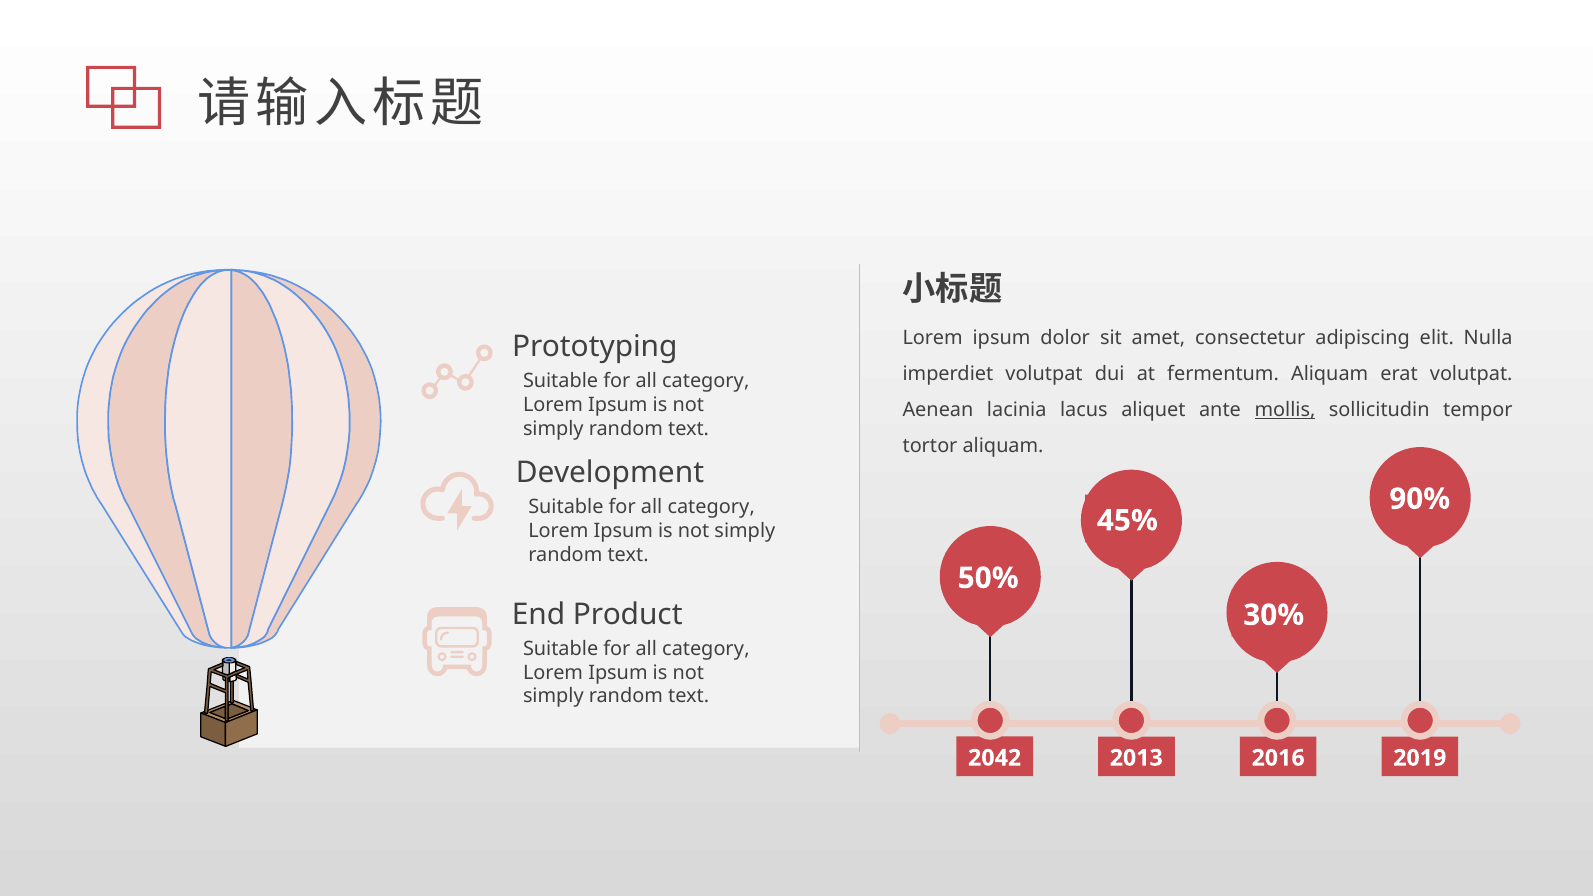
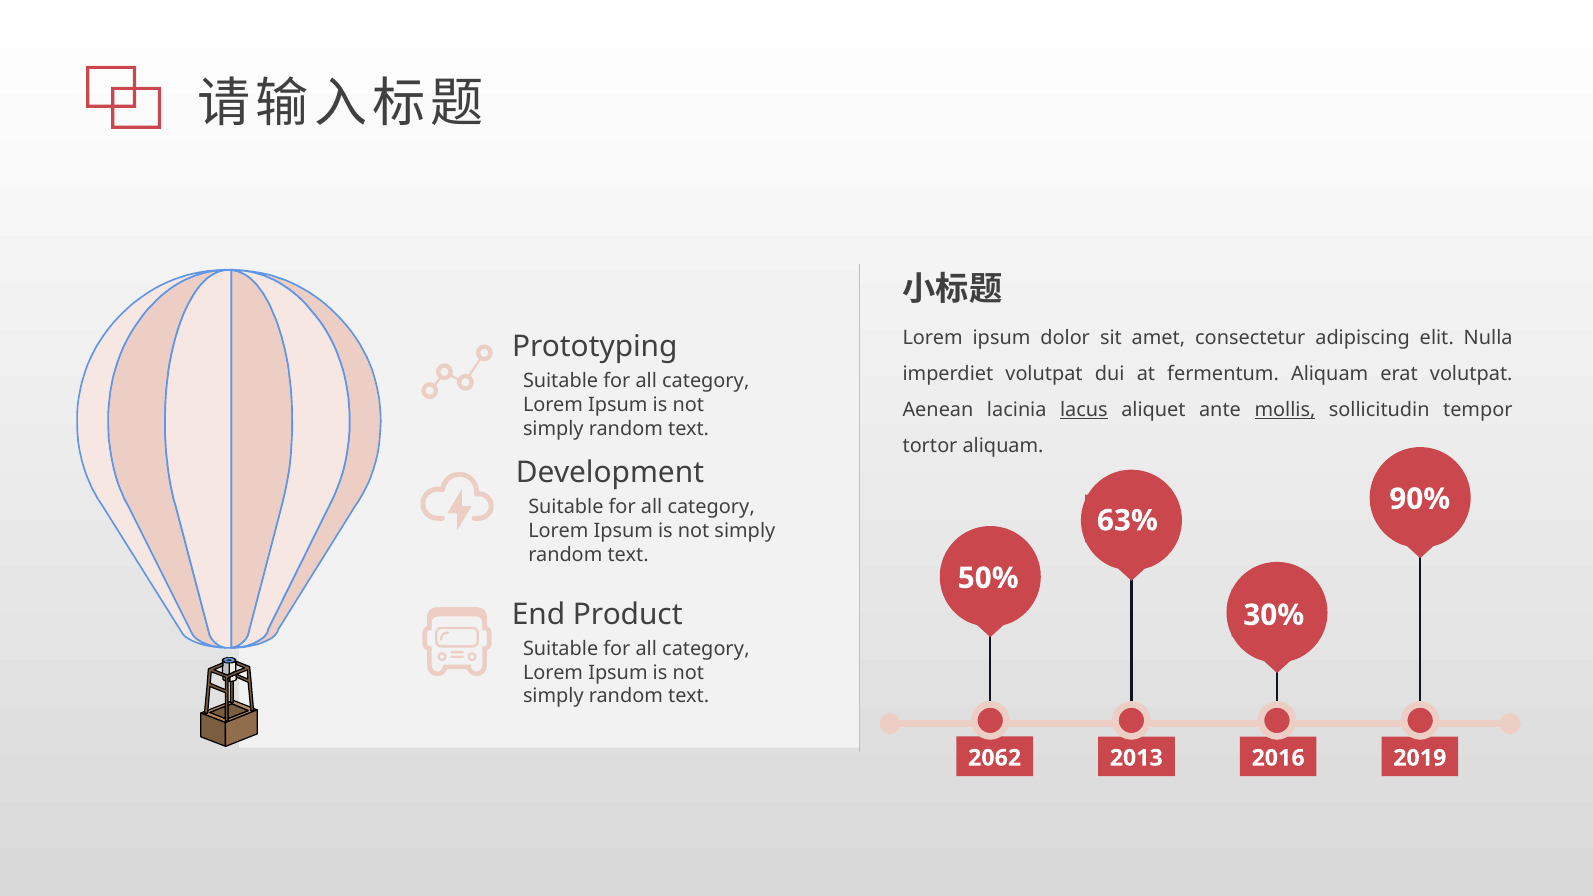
lacus underline: none -> present (1084, 410)
45%: 45% -> 63% (1127, 521)
2042: 2042 -> 2062 (995, 758)
